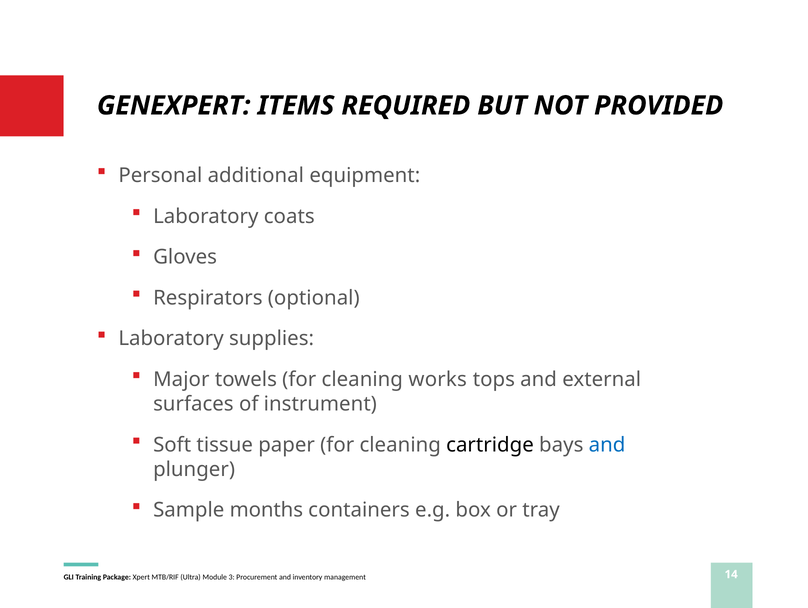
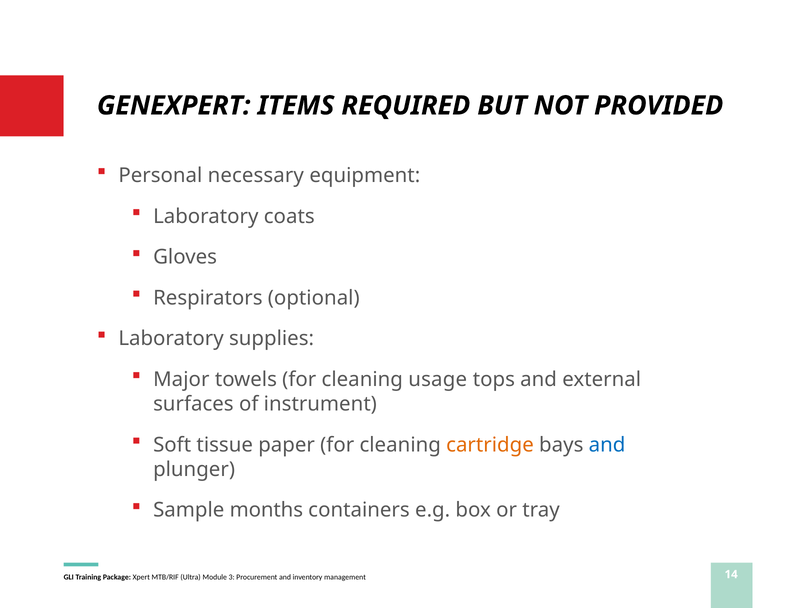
additional: additional -> necessary (256, 176)
works: works -> usage (438, 380)
cartridge colour: black -> orange (490, 445)
